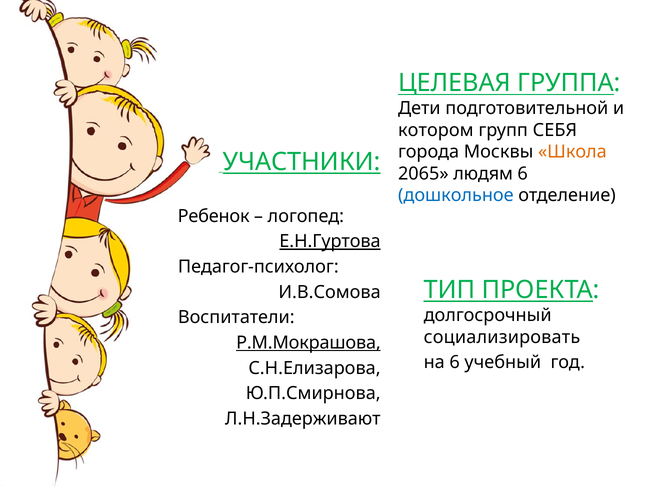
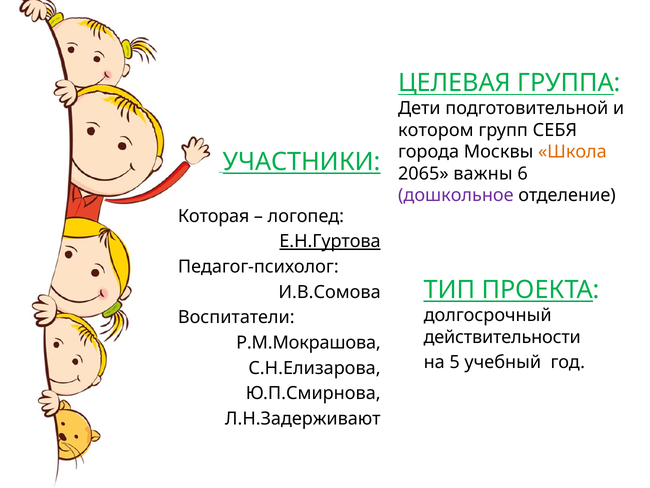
людям: людям -> важны (483, 173)
дошкольное colour: blue -> purple (456, 195)
Ребенок: Ребенок -> Которая (214, 216)
социализировать: социализировать -> действительности (502, 337)
Р.М.Мокрашова underline: present -> none (308, 343)
на 6: 6 -> 5 (455, 362)
